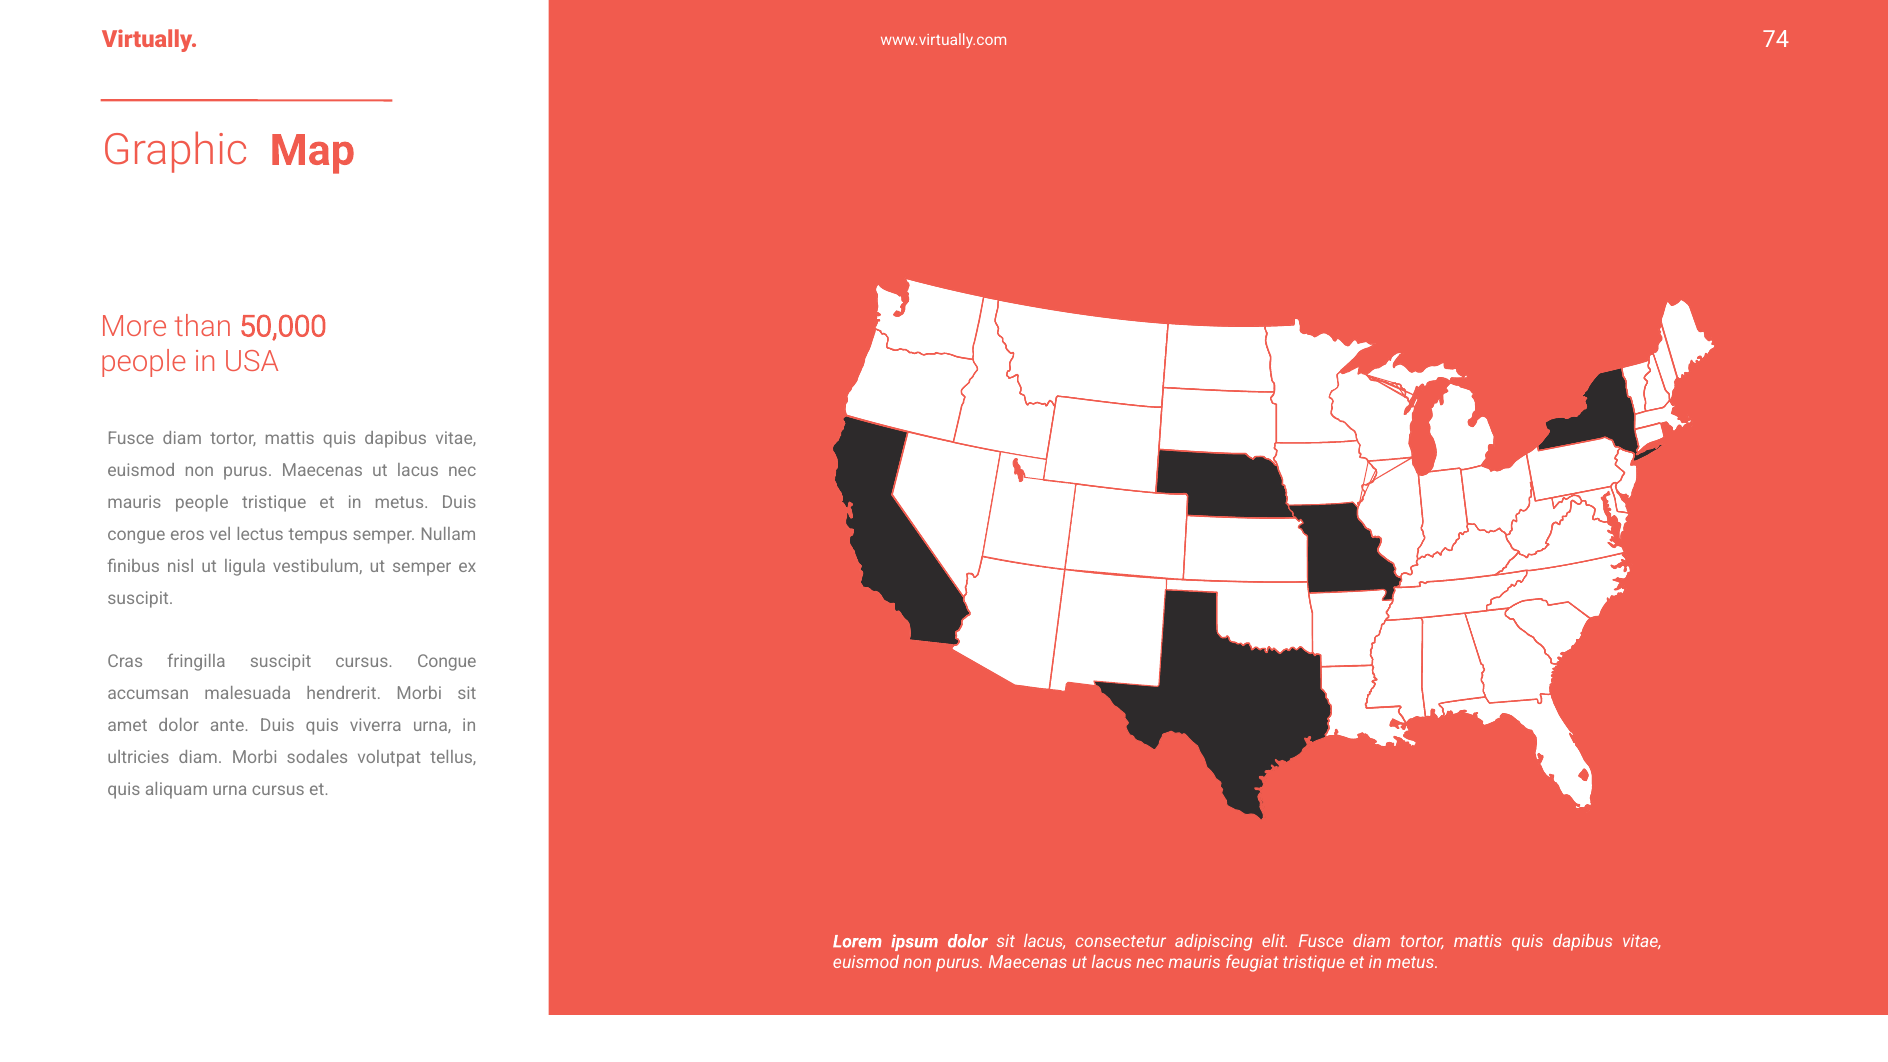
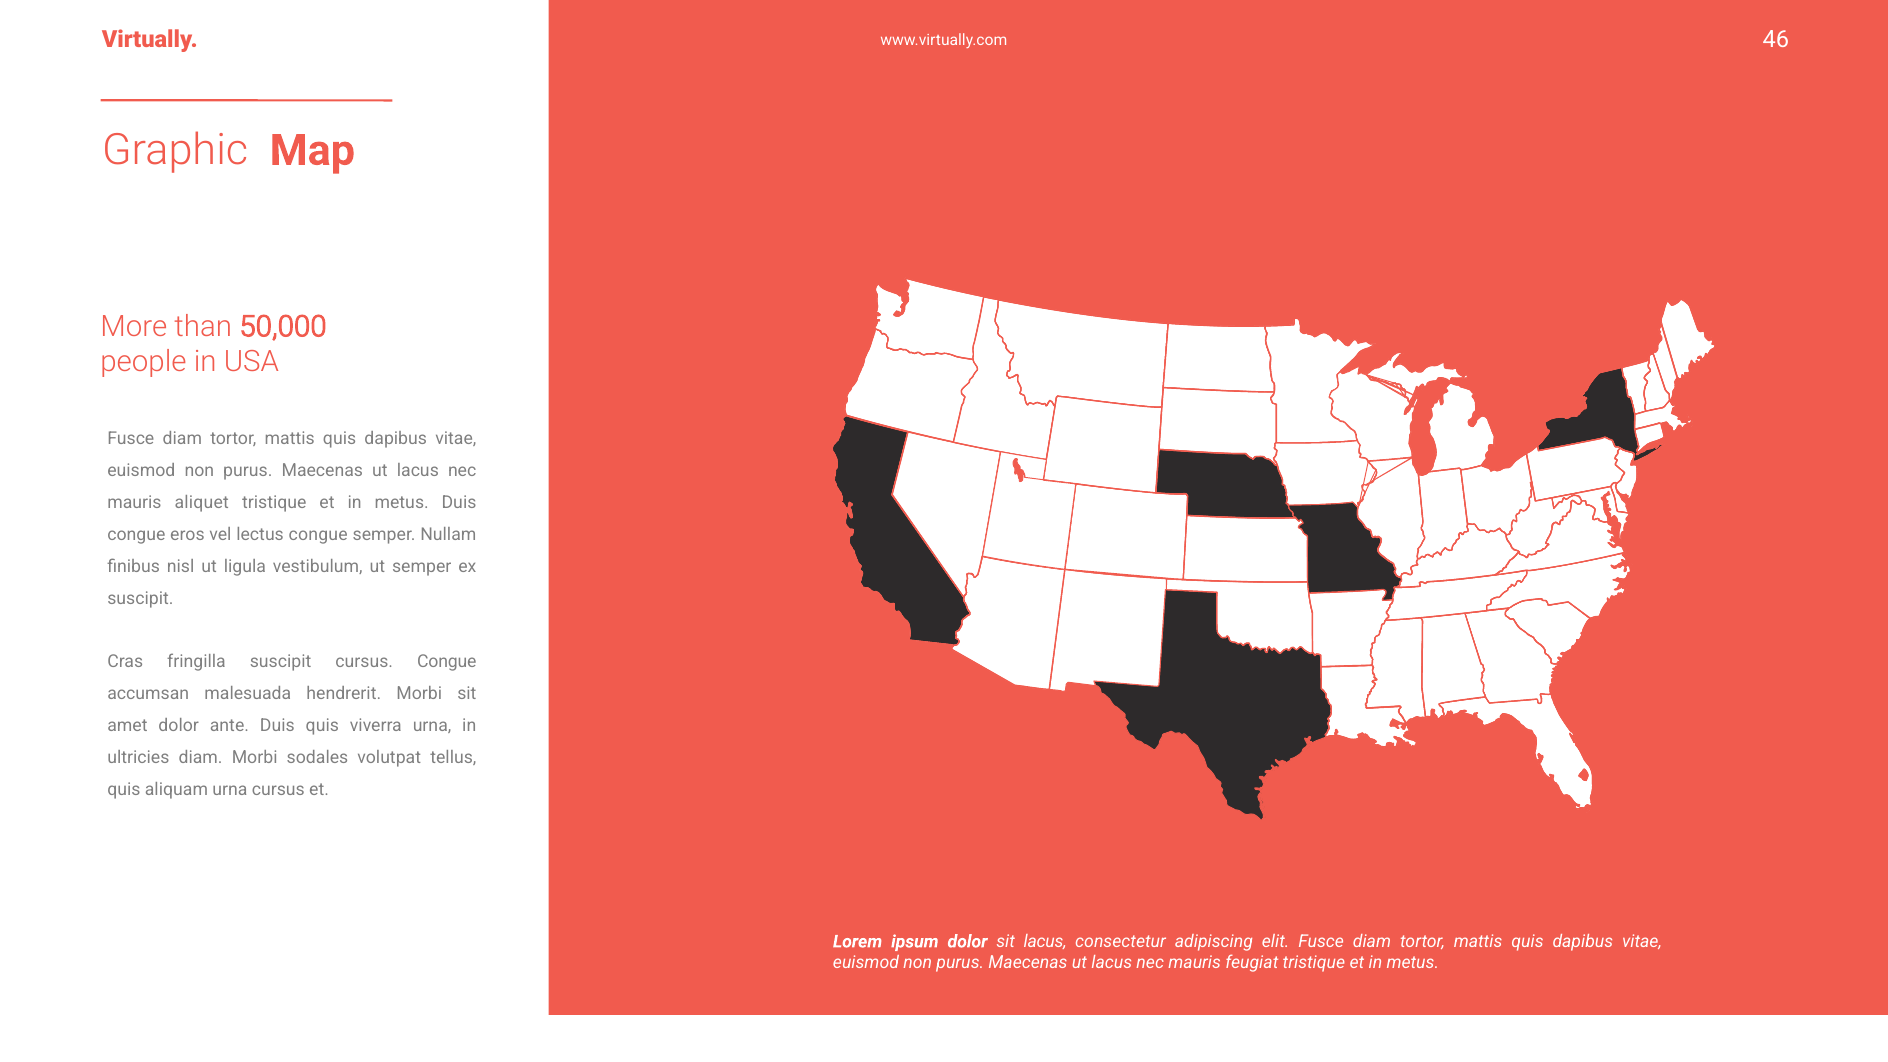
74: 74 -> 46 (1776, 39)
mauris people: people -> aliquet (202, 503)
lectus tempus: tempus -> congue (318, 534)
